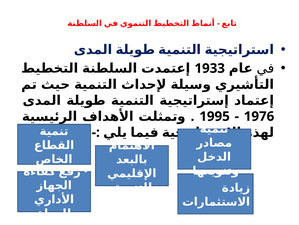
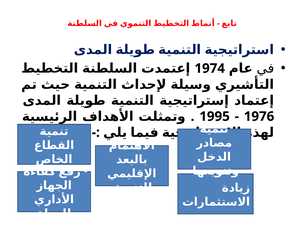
1933: 1933 -> 1974 (210, 68)
